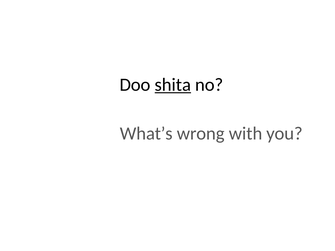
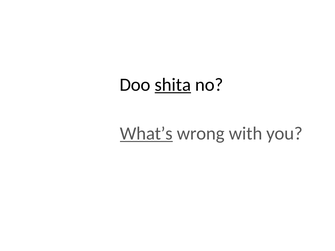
What’s underline: none -> present (146, 134)
